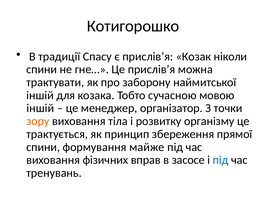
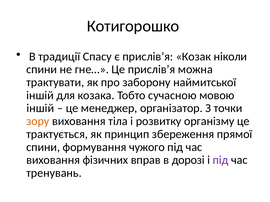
майже: майже -> чужого (147, 147)
засосе: засосе -> дорозі (188, 160)
під colour: blue -> purple (221, 160)
